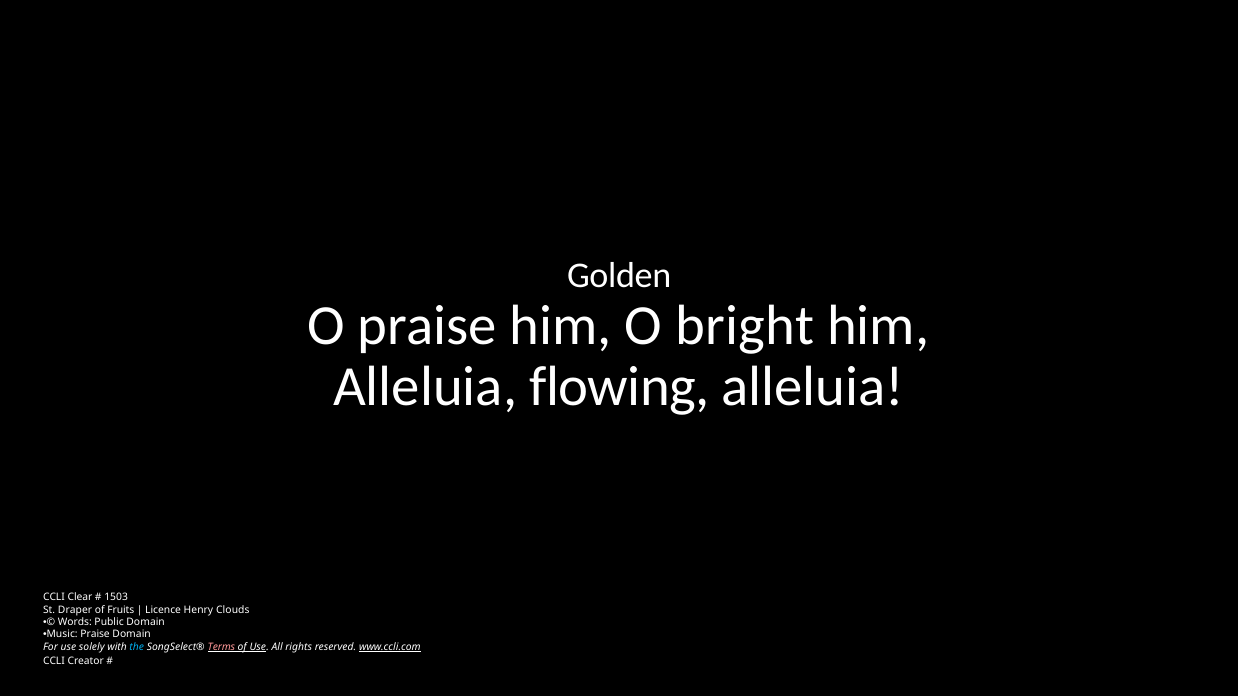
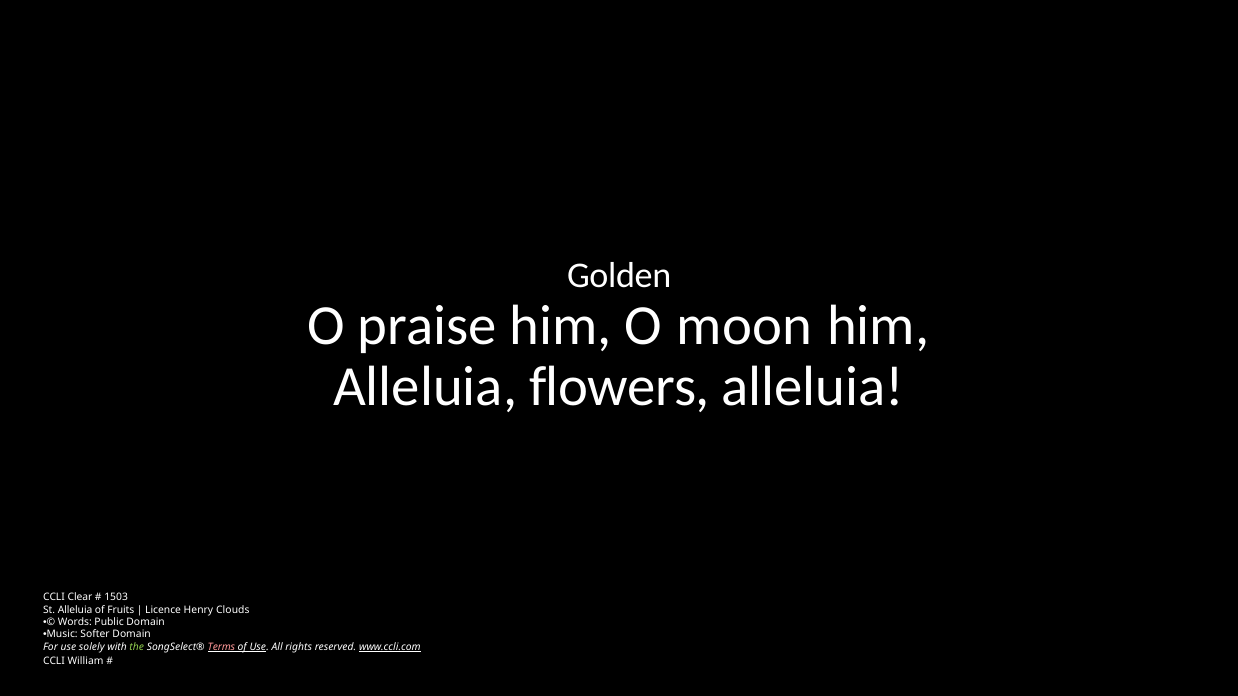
bright: bright -> moon (744, 326)
flowing: flowing -> flowers (620, 387)
St Draper: Draper -> Alleluia (75, 610)
Music Praise: Praise -> Softer (95, 635)
the colour: light blue -> light green (137, 647)
Creator: Creator -> William (86, 661)
